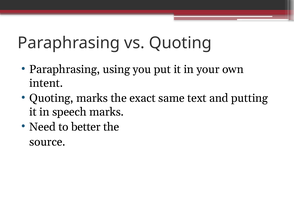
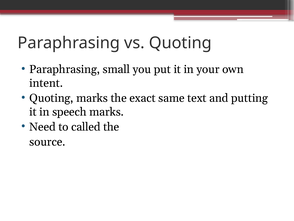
using: using -> small (116, 69)
better: better -> called (86, 127)
